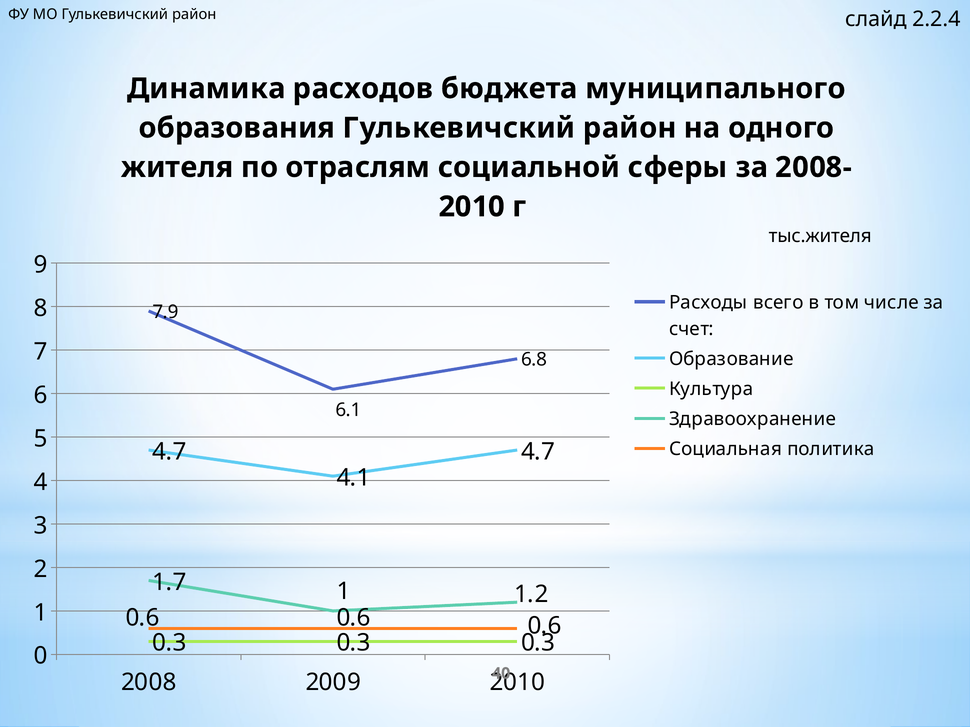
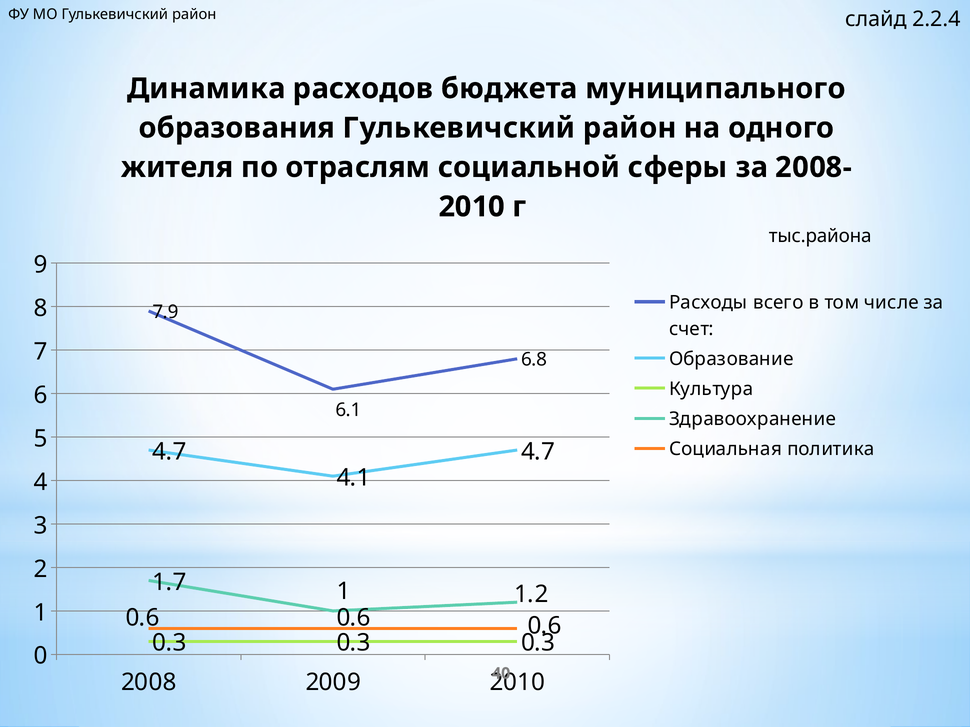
тыс.жителя: тыс.жителя -> тыс.района (820, 236)
